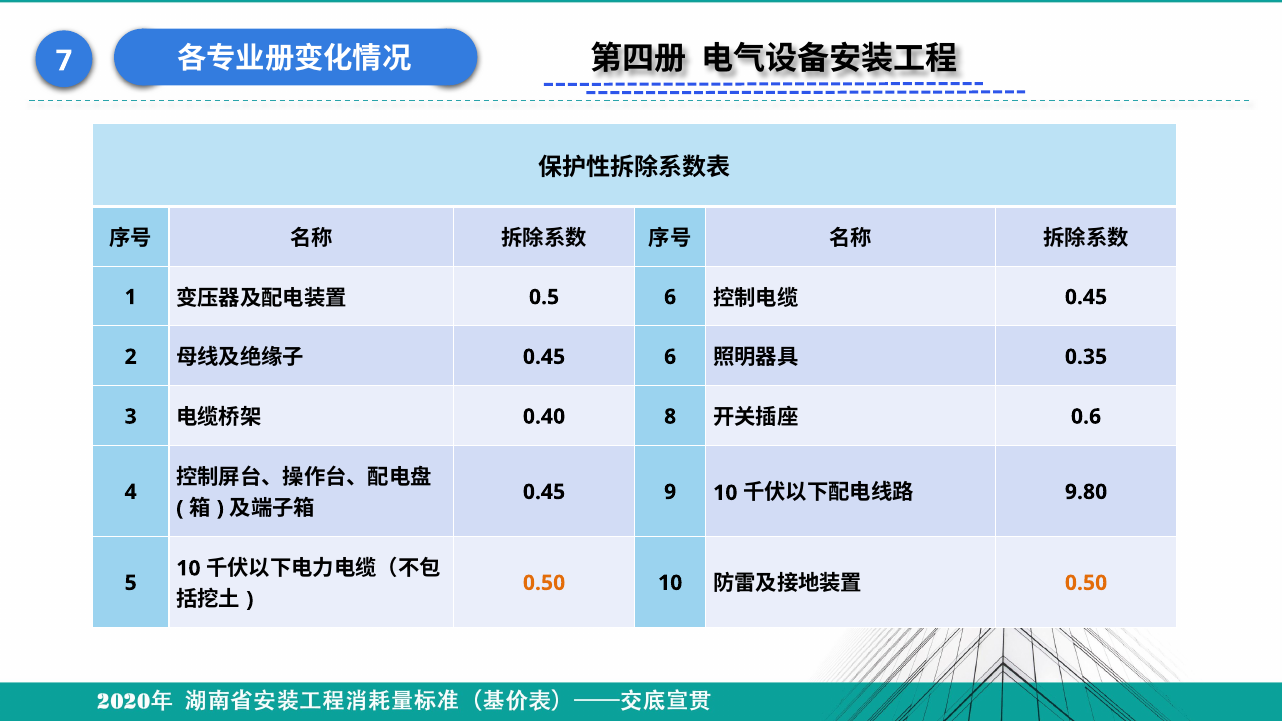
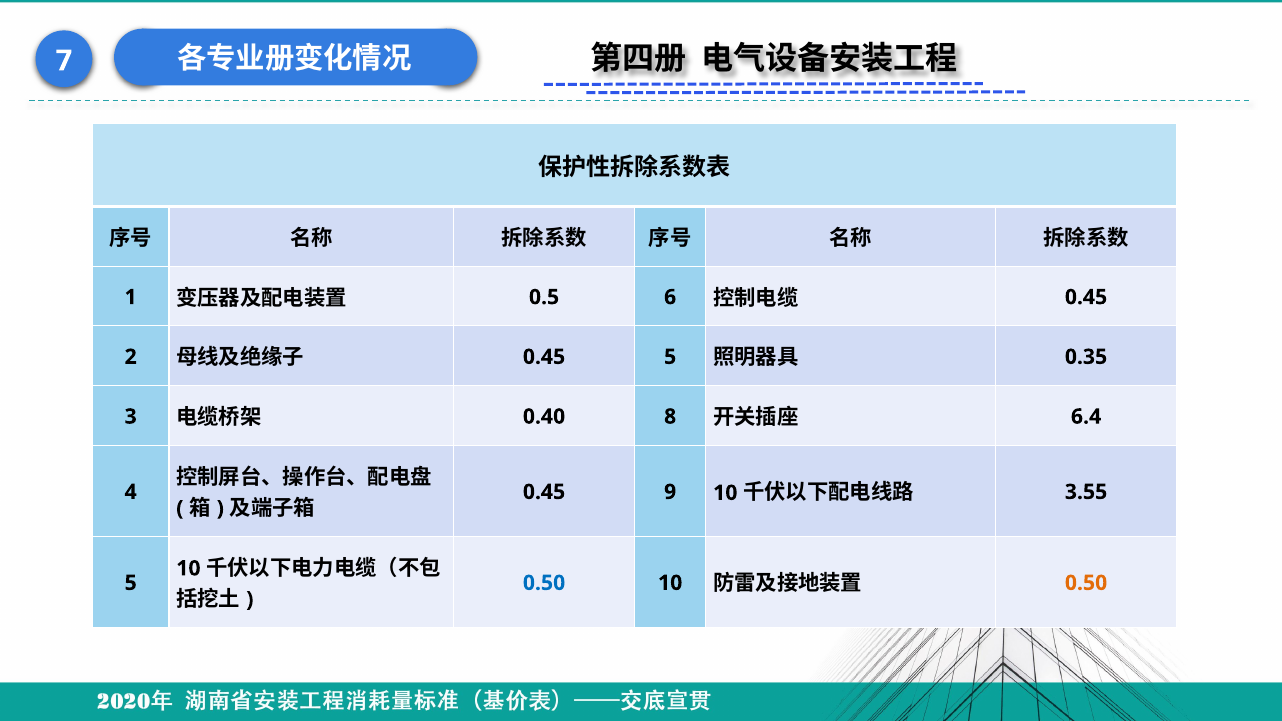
0.45 6: 6 -> 5 (670, 357)
0.6: 0.6 -> 6.4 (1086, 417)
9.80: 9.80 -> 3.55 (1086, 492)
0.50 colour: orange -> blue (544, 583)
